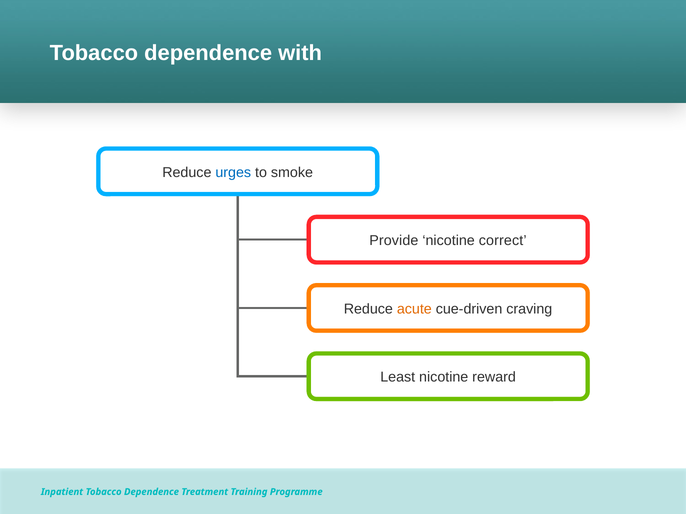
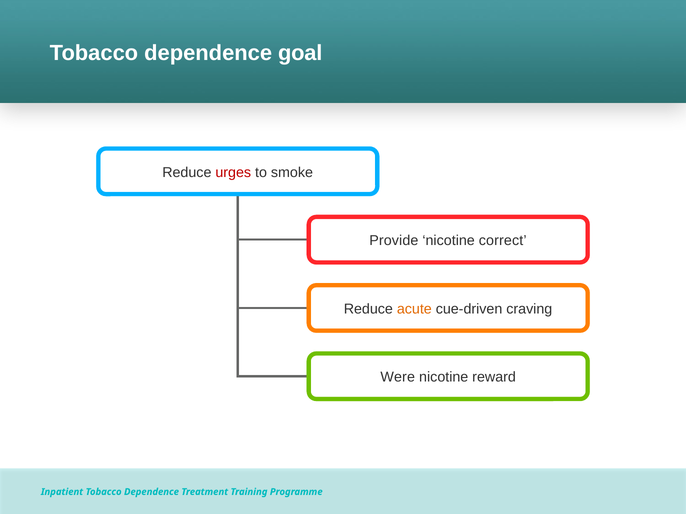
with: with -> goal (300, 53)
urges colour: blue -> red (233, 172)
Least: Least -> Were (398, 378)
